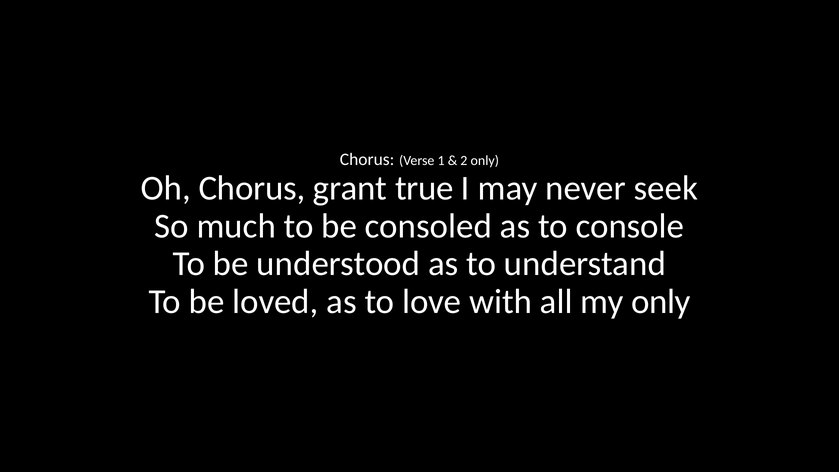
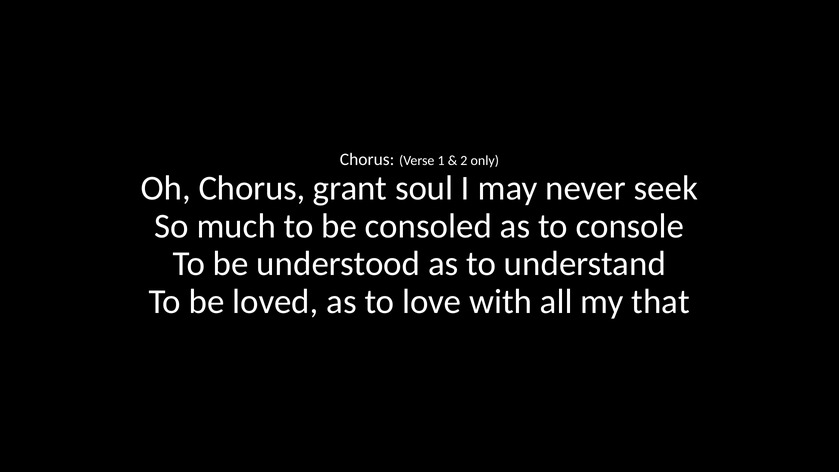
true: true -> soul (424, 188)
my only: only -> that (661, 302)
